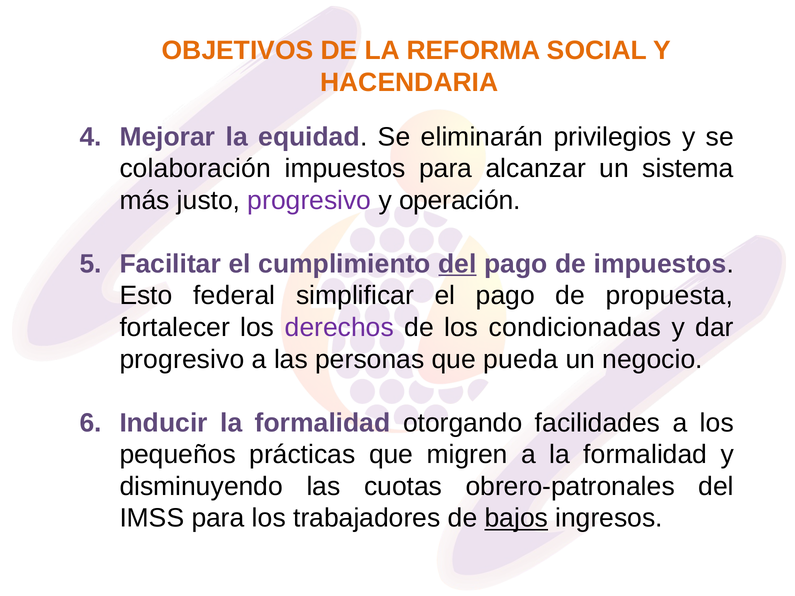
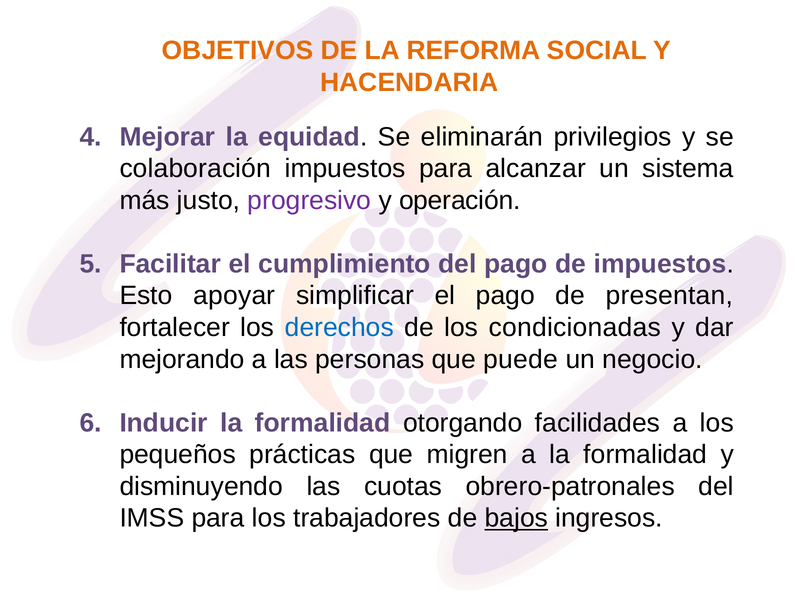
del underline: present -> none (457, 264)
federal: federal -> apoyar (234, 296)
propuesta: propuesta -> presentan (669, 296)
derechos colour: purple -> blue (339, 328)
progresivo: progresivo -> mejorando (182, 359)
pueda: pueda -> puede (521, 359)
